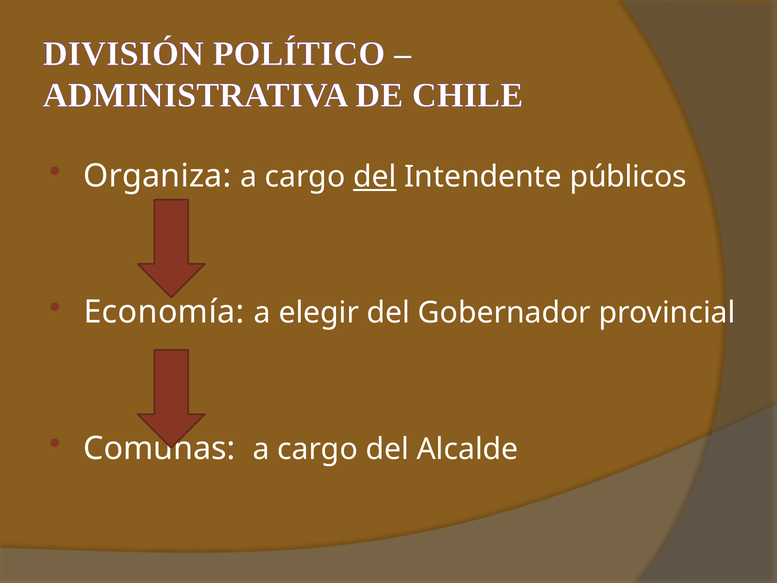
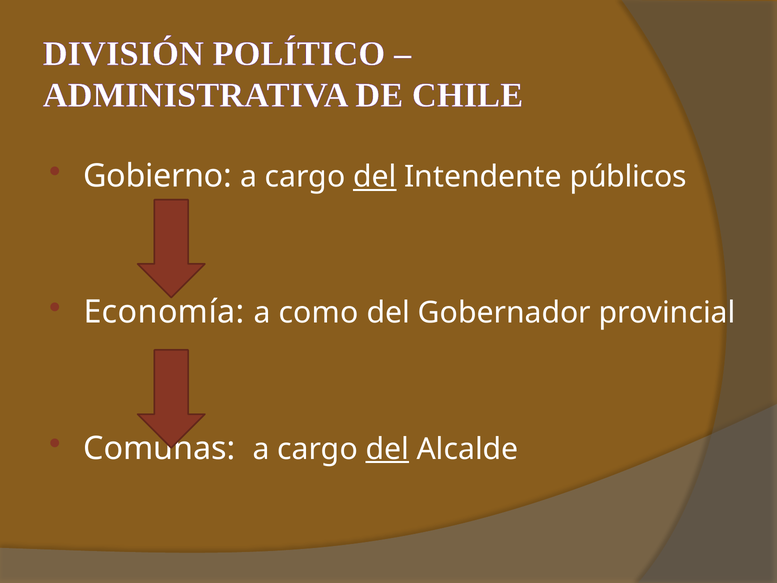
Organiza: Organiza -> Gobierno (158, 176)
elegir: elegir -> como (319, 313)
del underline: none -> present (387, 449)
